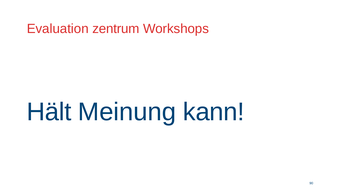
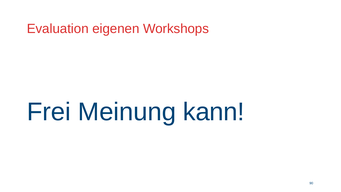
zentrum: zentrum -> eigenen (116, 29)
Hält: Hält -> Frei (49, 112)
